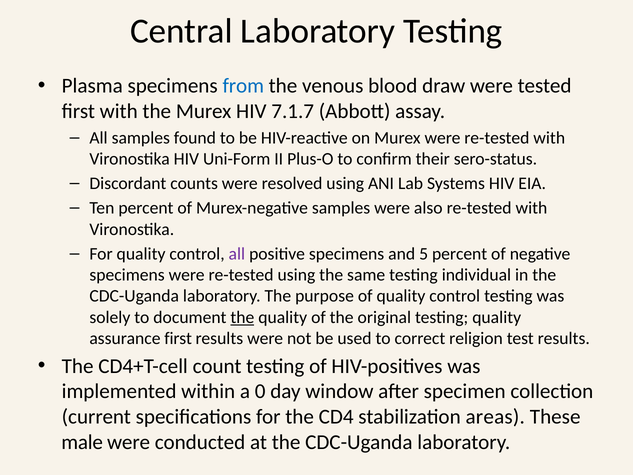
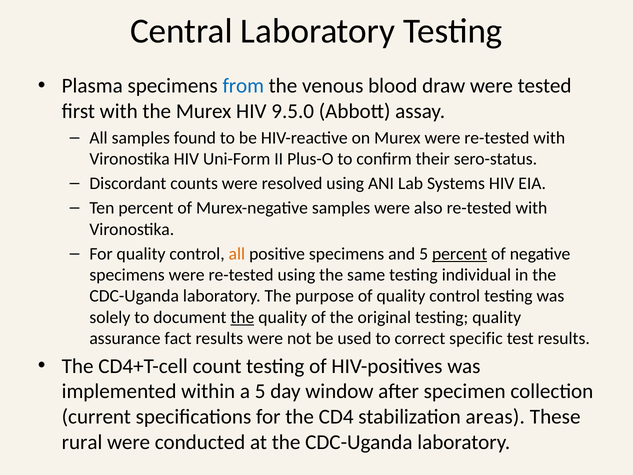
7.1.7: 7.1.7 -> 9.5.0 (293, 111)
all colour: purple -> orange (237, 254)
percent underline: none -> present (460, 254)
assurance first: first -> fact (178, 338)
religion: religion -> specific (476, 338)
a 0: 0 -> 5 (260, 391)
male: male -> rural (82, 442)
